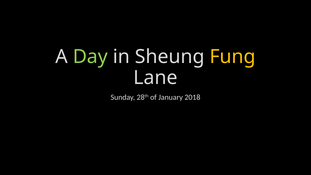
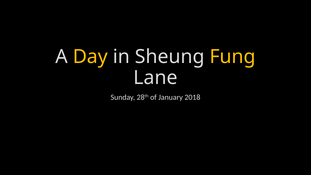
Day colour: light green -> yellow (90, 57)
